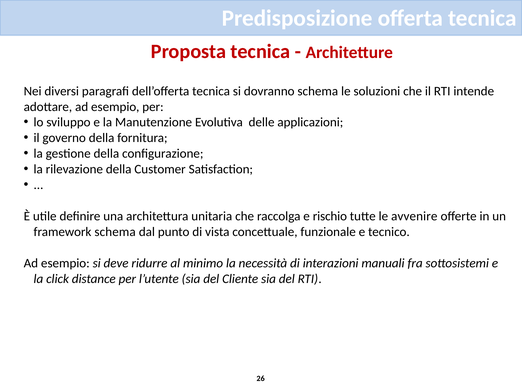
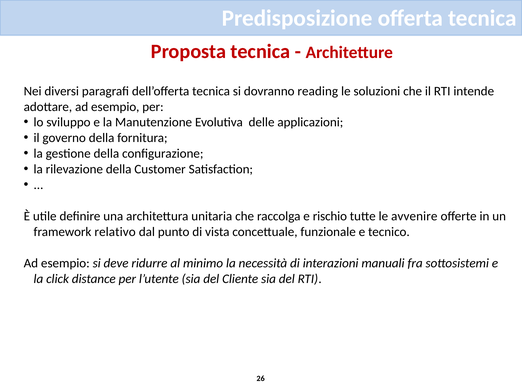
dovranno schema: schema -> reading (318, 91)
framework schema: schema -> relativo (115, 232)
